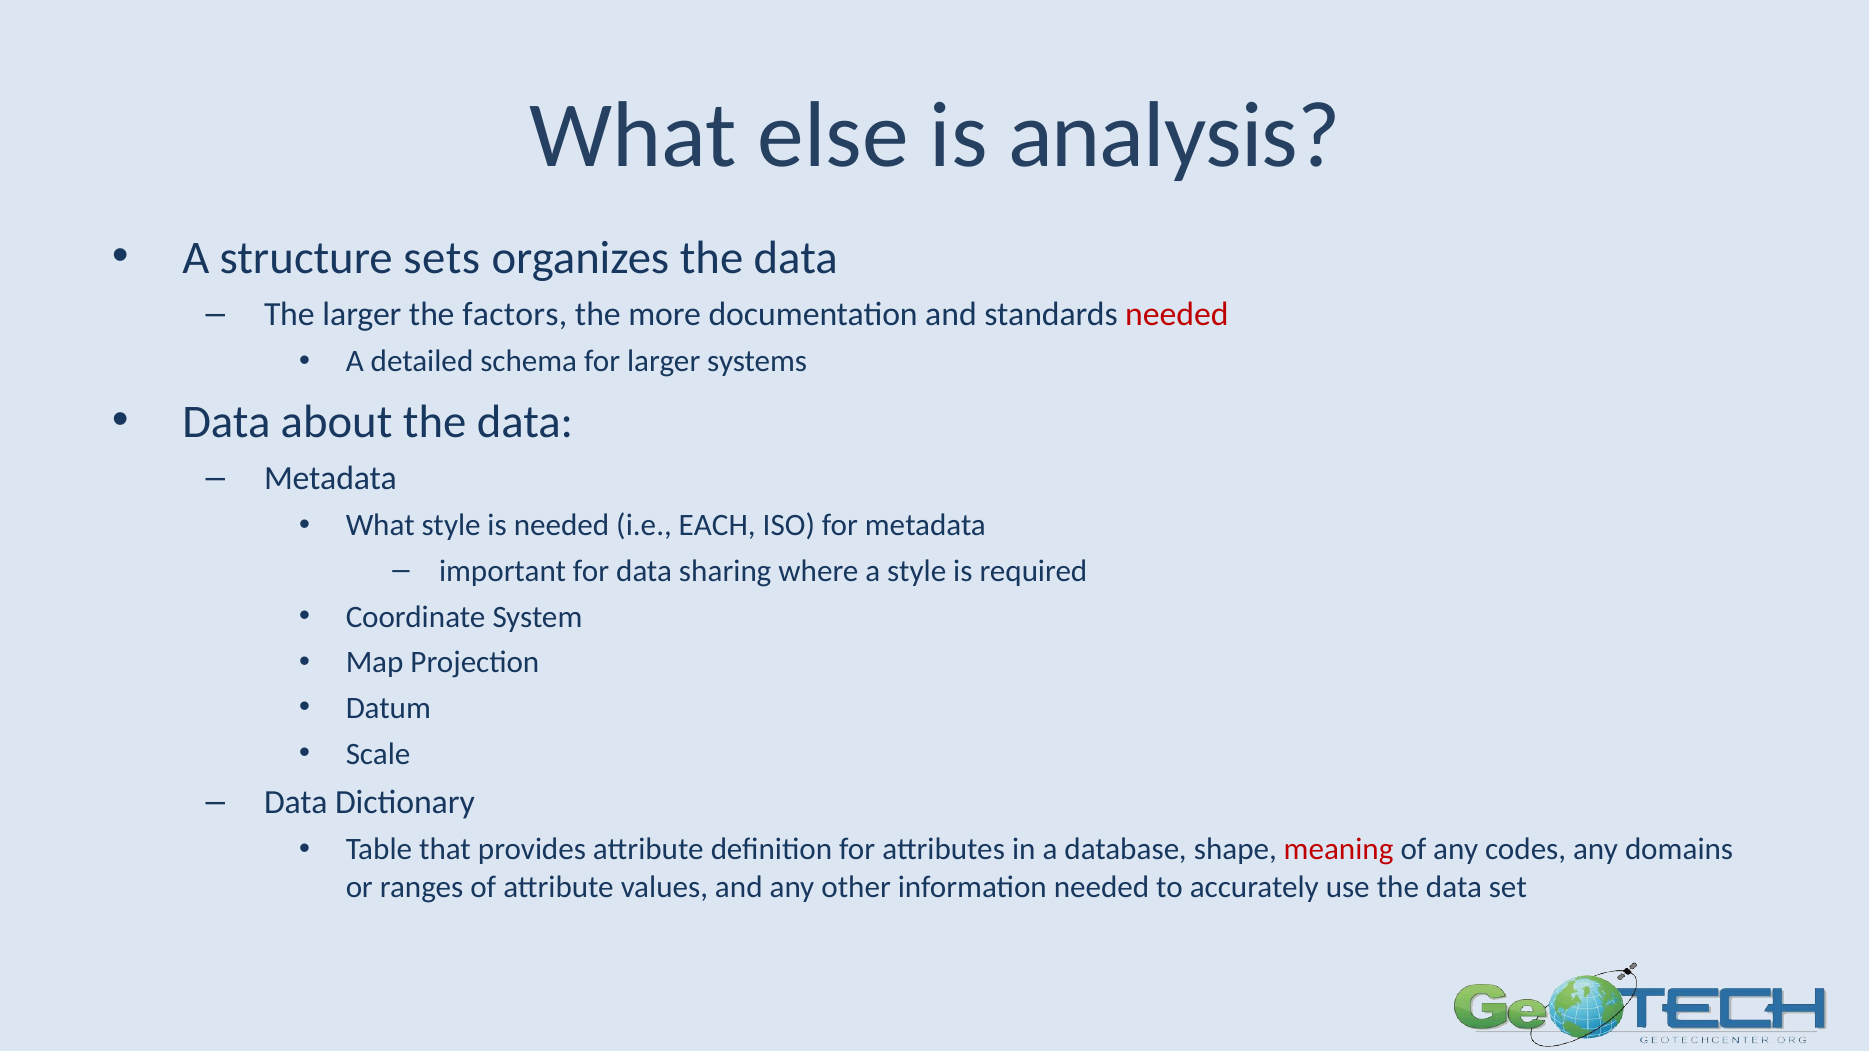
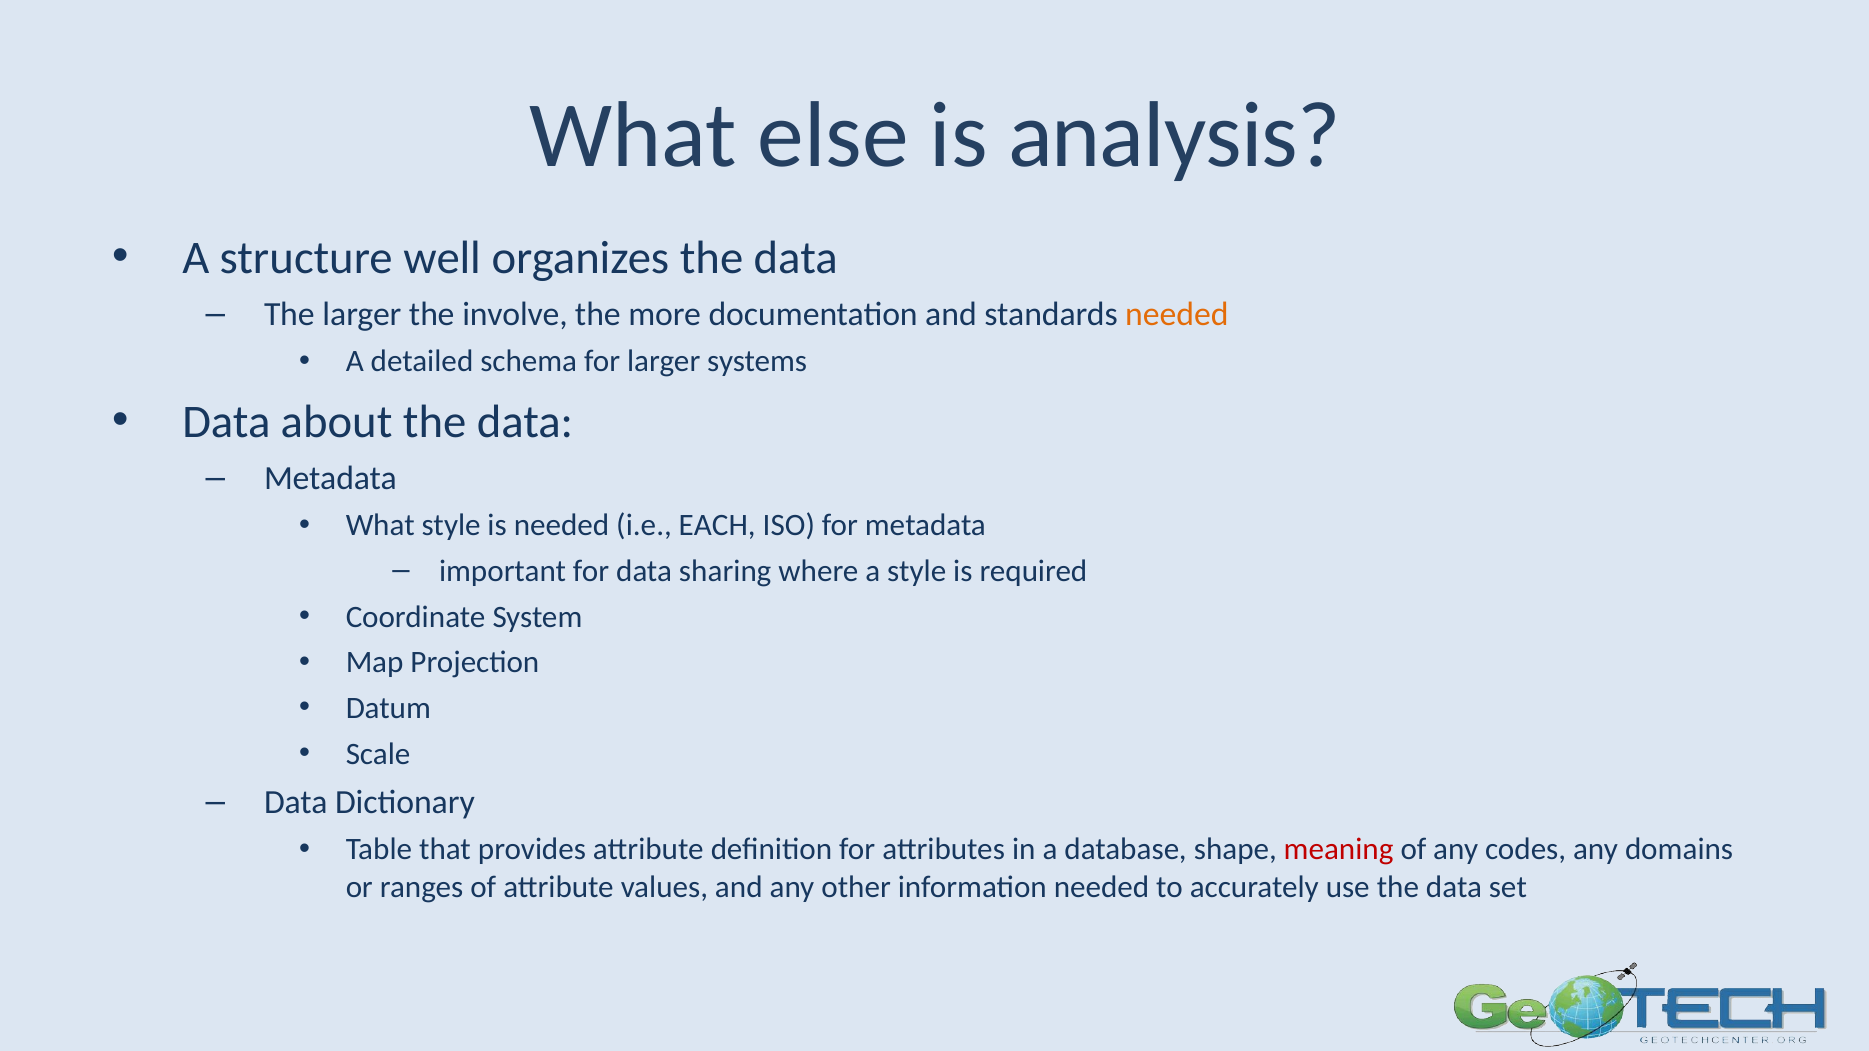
sets: sets -> well (442, 258)
factors: factors -> involve (515, 315)
needed colour: red -> orange (1177, 315)
